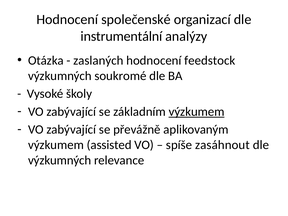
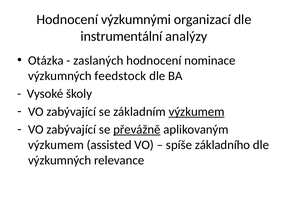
společenské: společenské -> výzkumnými (136, 19)
feedstock: feedstock -> nominace (210, 60)
soukromé: soukromé -> feedstock (120, 76)
převážně underline: none -> present (137, 130)
zasáhnout: zasáhnout -> základního (223, 145)
